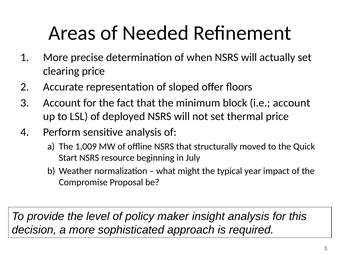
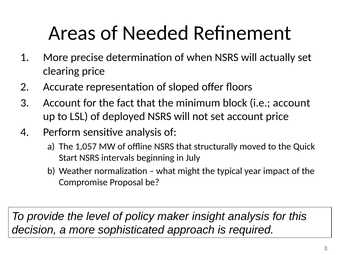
set thermal: thermal -> account (245, 116)
1,009: 1,009 -> 1,057 (86, 146)
resource: resource -> intervals (118, 158)
